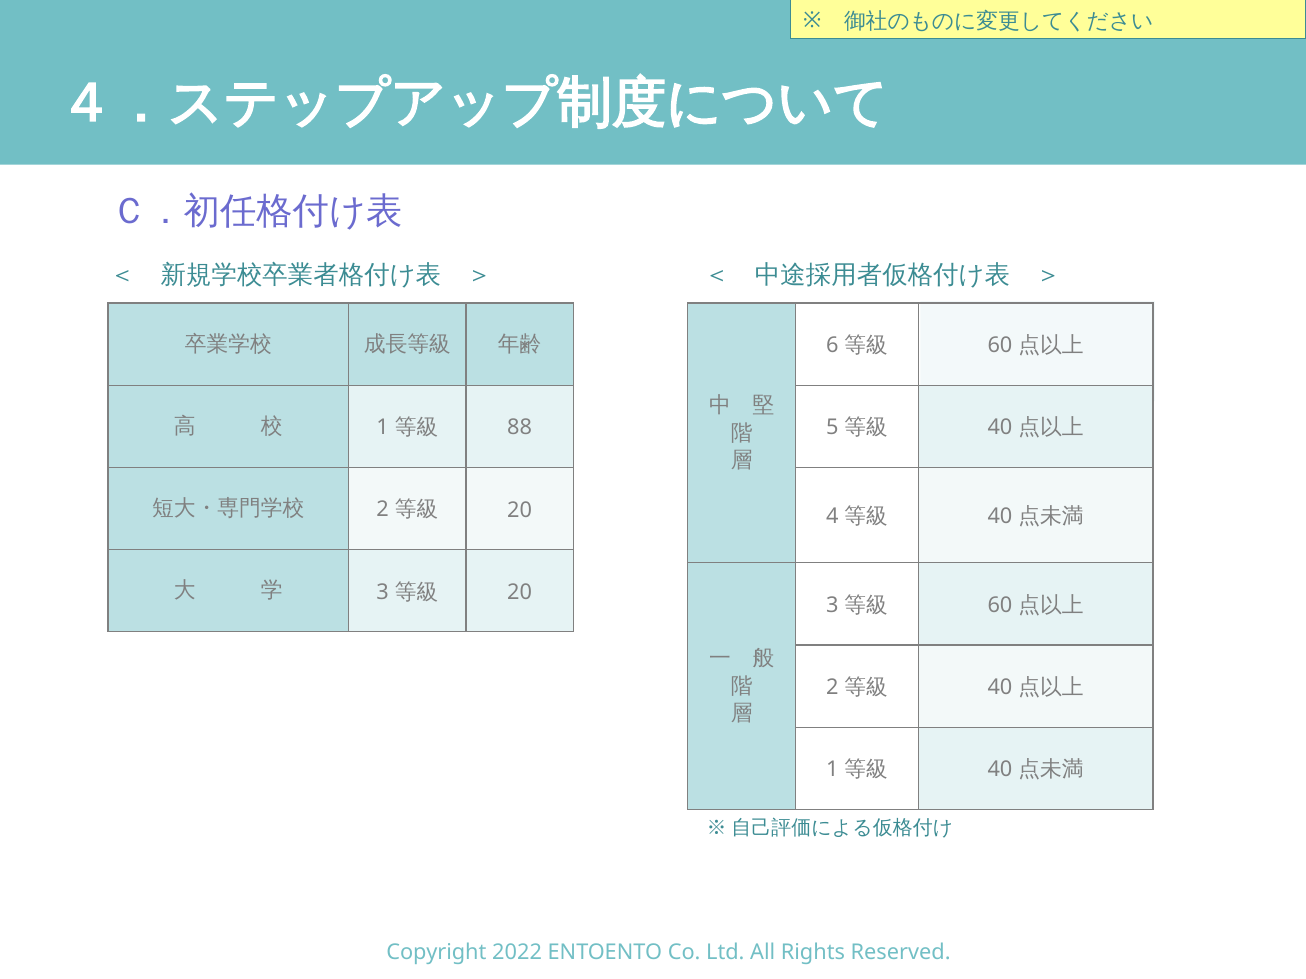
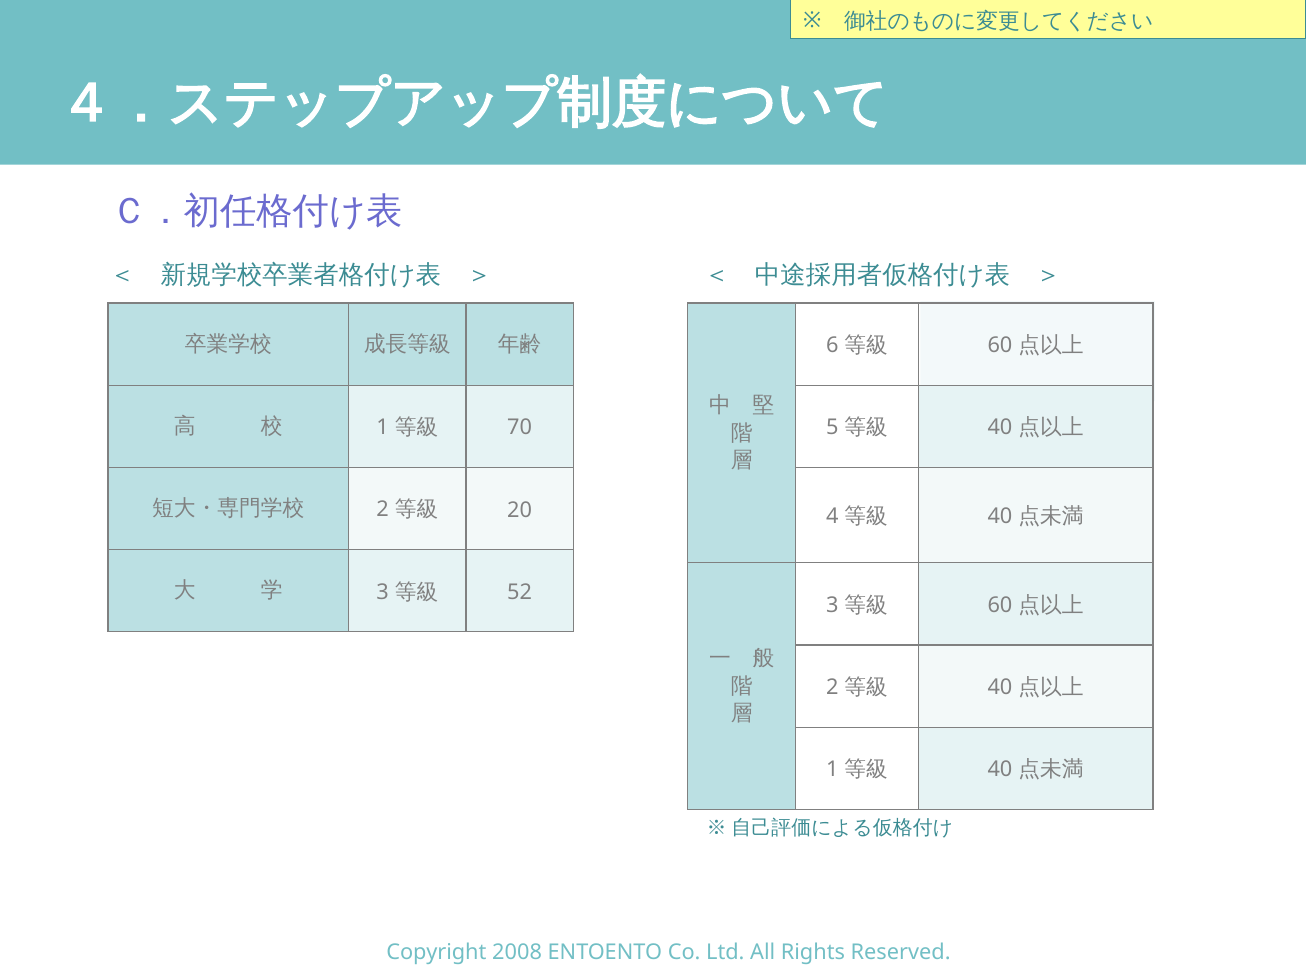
88: 88 -> 70 (520, 428)
20: 20 -> 52 (520, 592)
2022: 2022 -> 2008 (517, 953)
